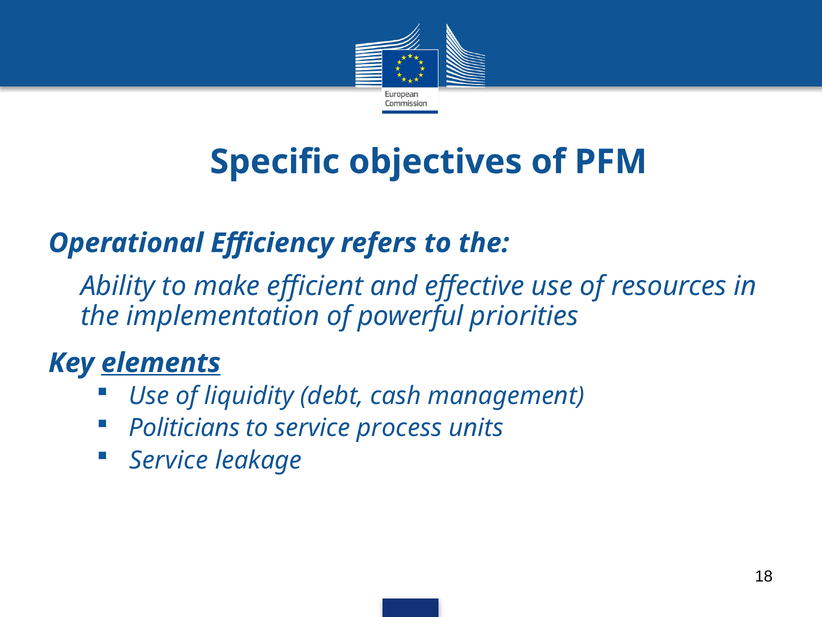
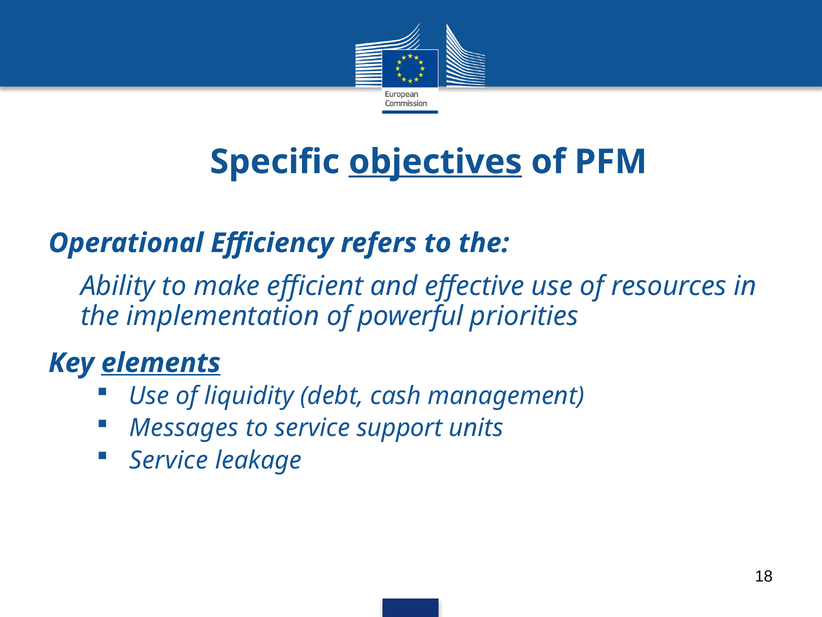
objectives underline: none -> present (435, 162)
Politicians: Politicians -> Messages (184, 428)
process: process -> support (400, 428)
